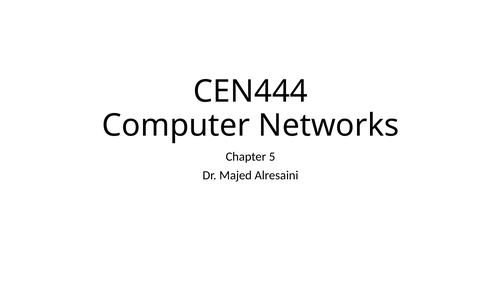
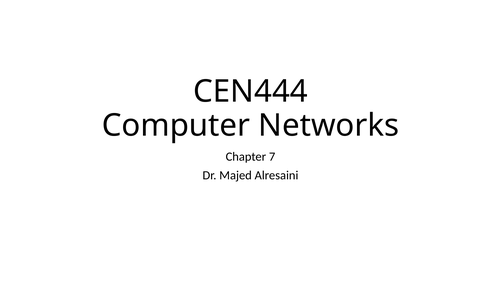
5: 5 -> 7 (272, 157)
